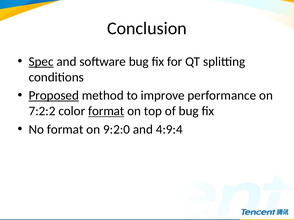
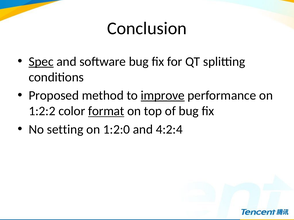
Proposed underline: present -> none (54, 96)
improve underline: none -> present (163, 96)
7:2:2: 7:2:2 -> 1:2:2 (42, 111)
No format: format -> setting (65, 130)
9:2:0: 9:2:0 -> 1:2:0 (117, 130)
4:9:4: 4:9:4 -> 4:2:4 (169, 130)
